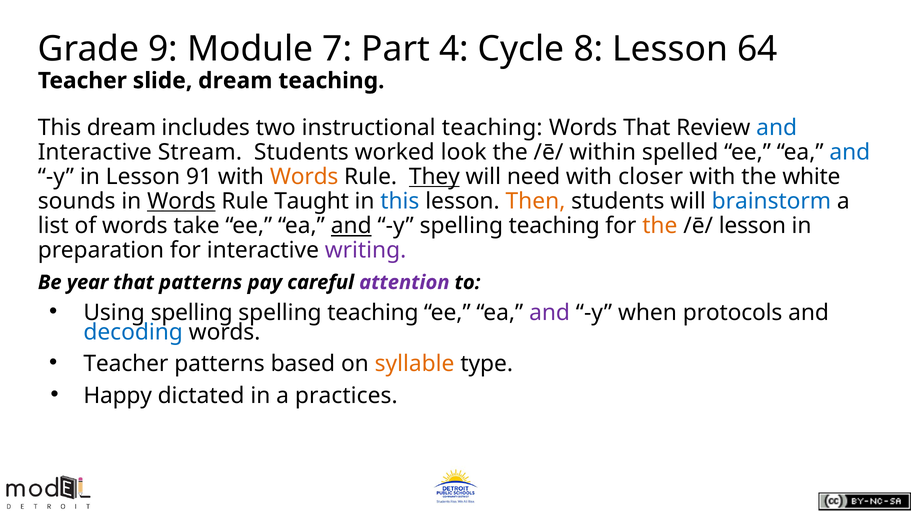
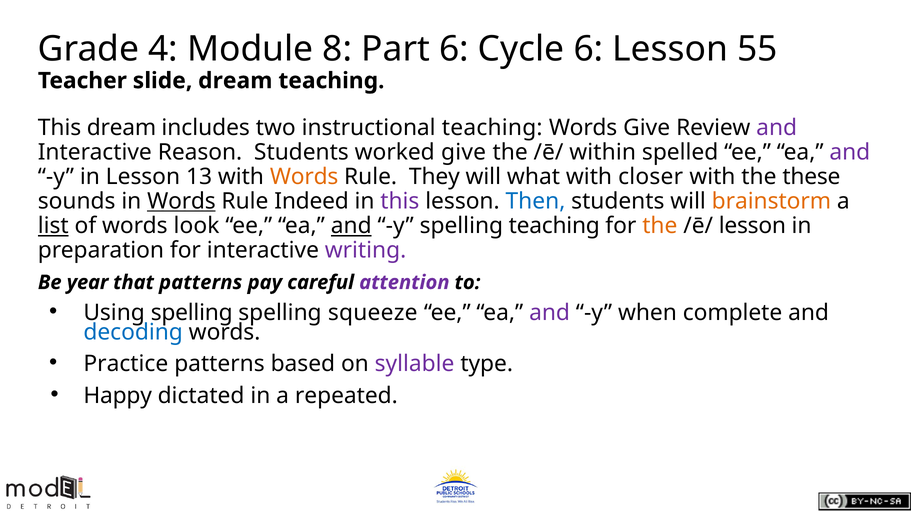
9: 9 -> 4 (163, 49)
7: 7 -> 8 (337, 49)
Part 4: 4 -> 6 (454, 49)
Cycle 8: 8 -> 6 (588, 49)
64: 64 -> 55 (757, 49)
Words That: That -> Give (647, 128)
and colour: blue -> purple (777, 128)
Stream: Stream -> Reason (200, 152)
worked look: look -> give (464, 152)
and colour: blue -> purple (850, 152)
91: 91 -> 13 (199, 177)
They underline: present -> none (434, 177)
need: need -> what (533, 177)
white: white -> these (811, 177)
Taught: Taught -> Indeed (312, 201)
this colour: blue -> purple (400, 201)
Then colour: orange -> blue (535, 201)
brainstorm colour: blue -> orange (771, 201)
list underline: none -> present (53, 226)
take: take -> look (197, 226)
teaching: teaching -> squeeze (373, 313)
protocols: protocols -> complete (733, 313)
Teacher: Teacher -> Practice (126, 364)
syllable colour: orange -> purple (415, 364)
practices: practices -> repeated (346, 396)
